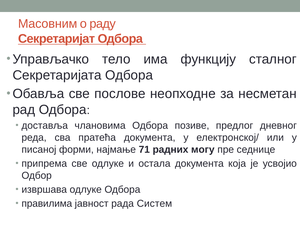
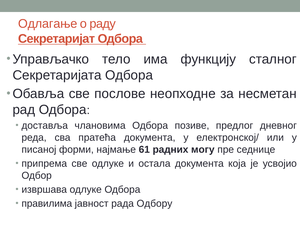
Масовним: Масовним -> Одлагање (48, 24)
71: 71 -> 61 (144, 150)
Систем: Систем -> Одбору (154, 204)
